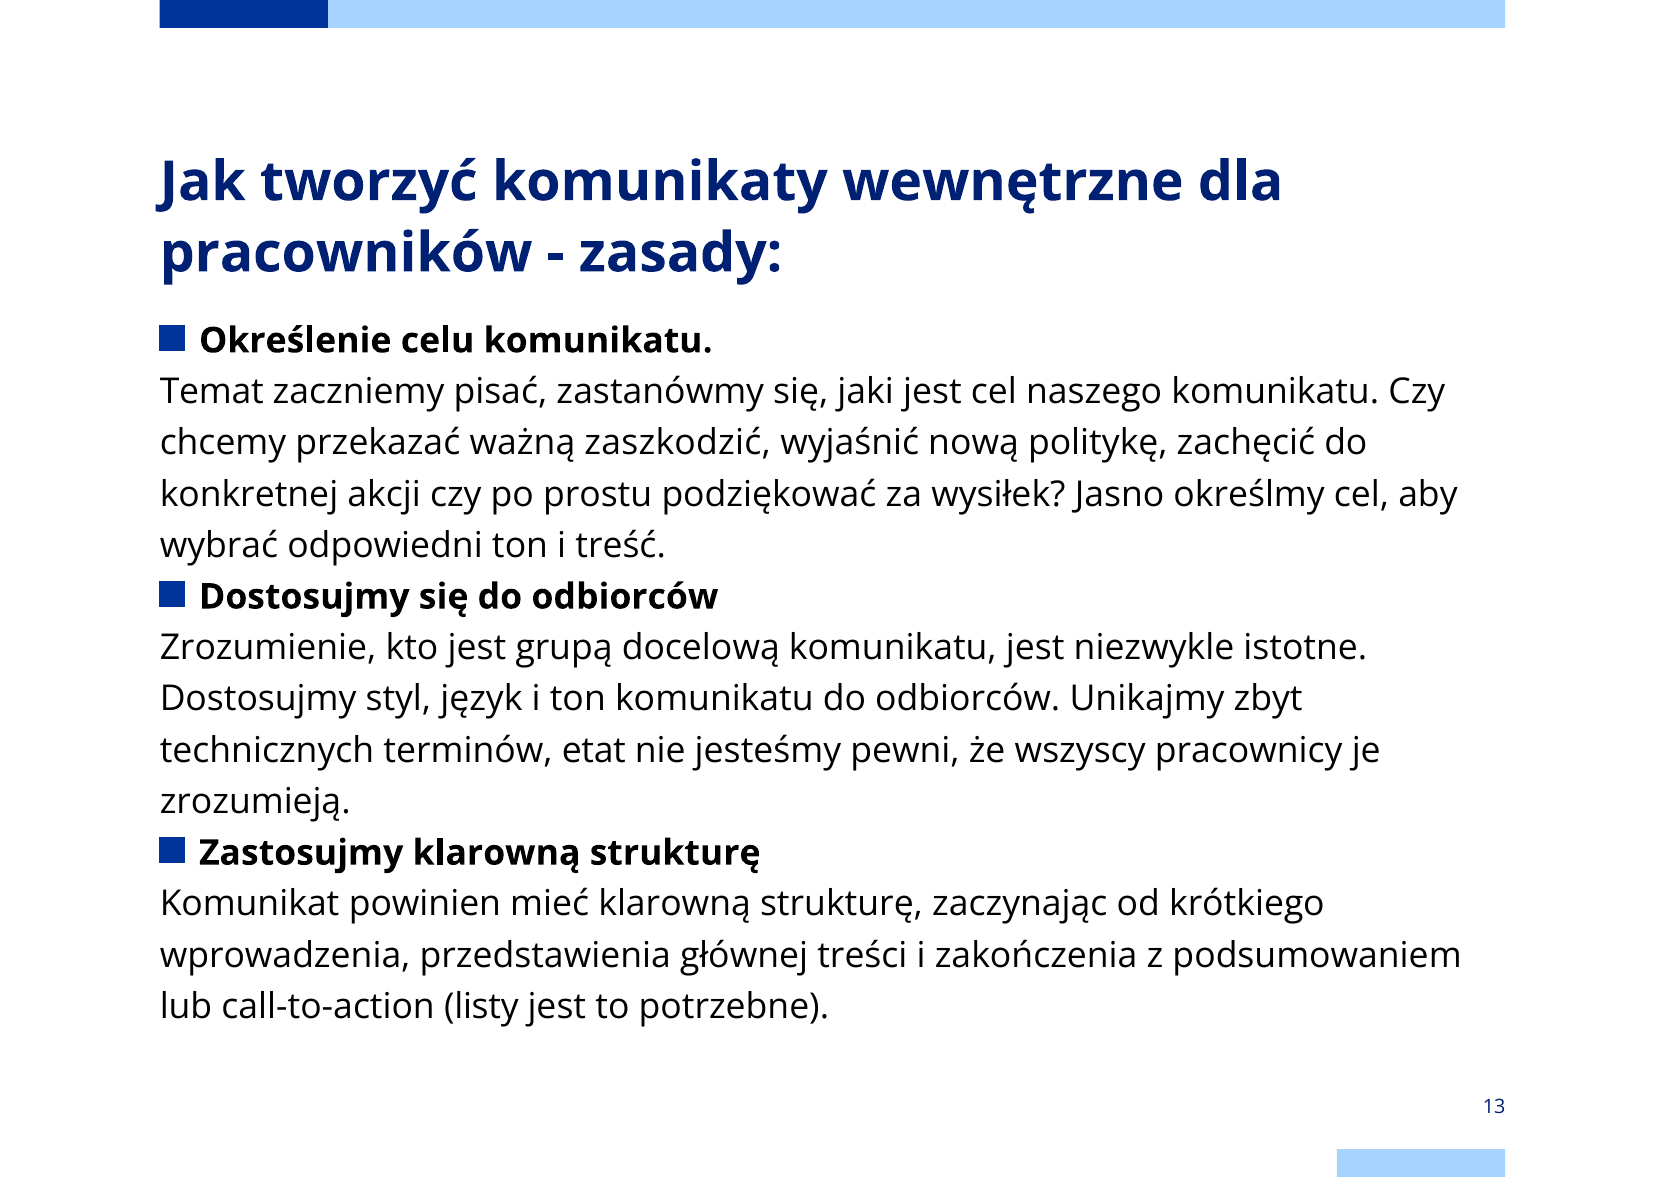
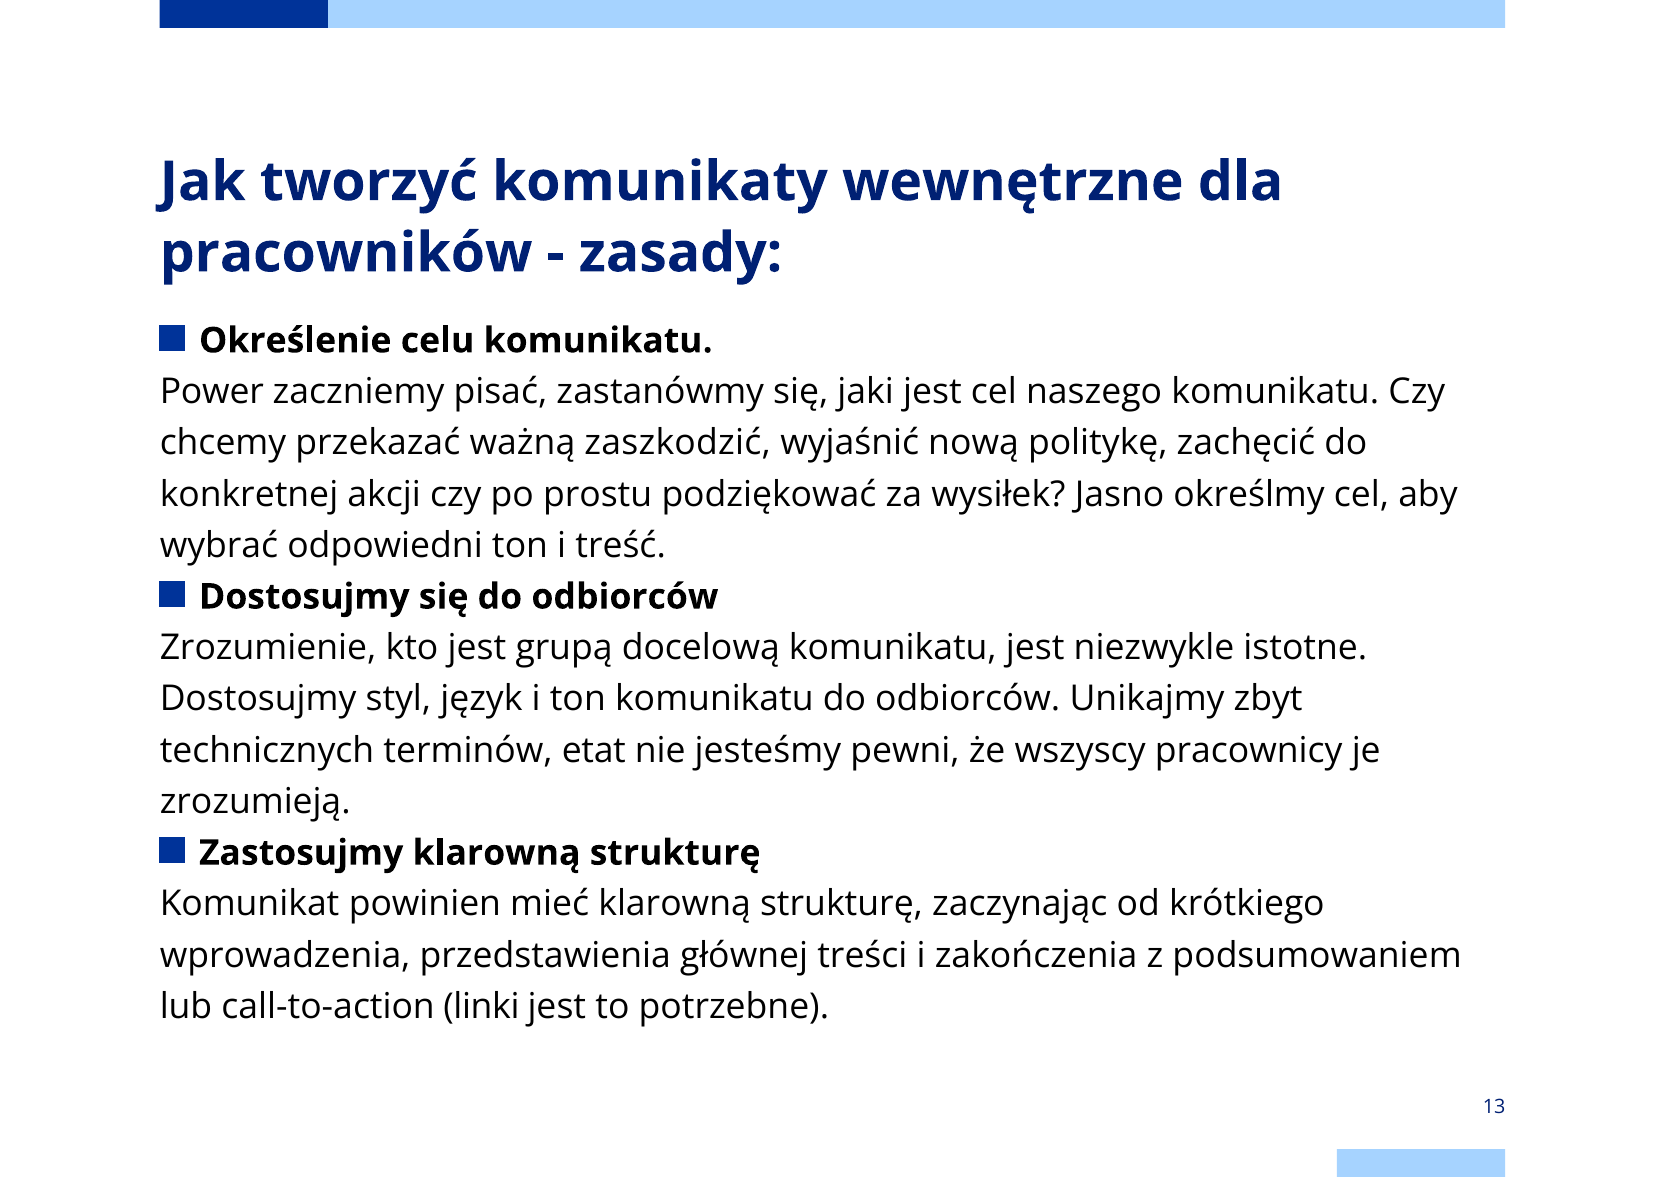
Temat: Temat -> Power (212, 392)
listy: listy -> linki (481, 1007)
